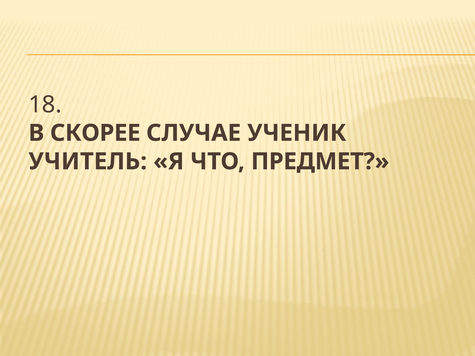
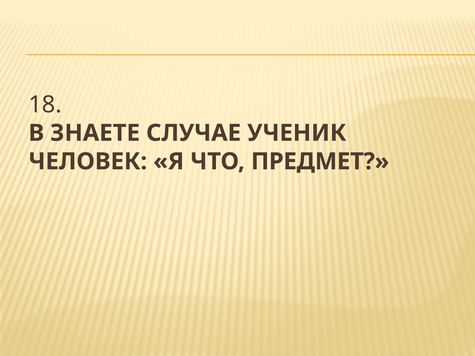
СКОРЕЕ: СКОРЕЕ -> ЗНАЕТЕ (95, 133)
УЧИТЕЛЬ: УЧИТЕЛЬ -> ЧЕЛОВЕК (88, 162)
